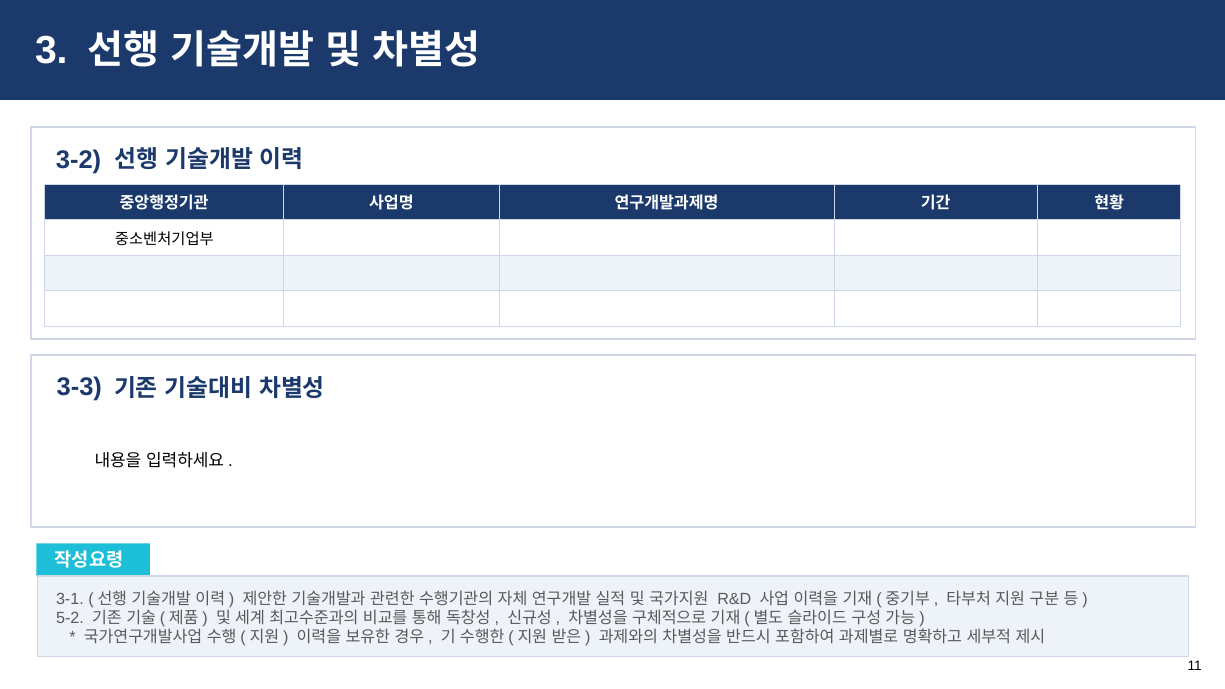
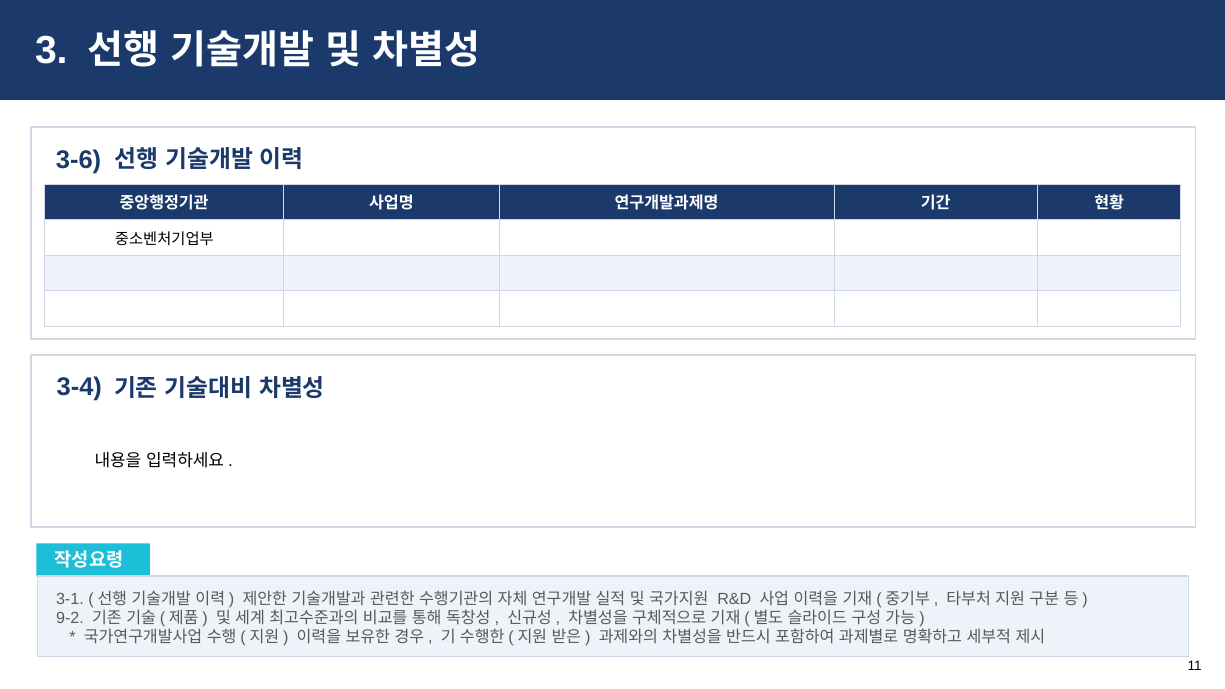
3-2: 3-2 -> 3-6 (79, 160)
3-3: 3-3 -> 3-4 (79, 388)
5-2: 5-2 -> 9-2 (70, 618)
